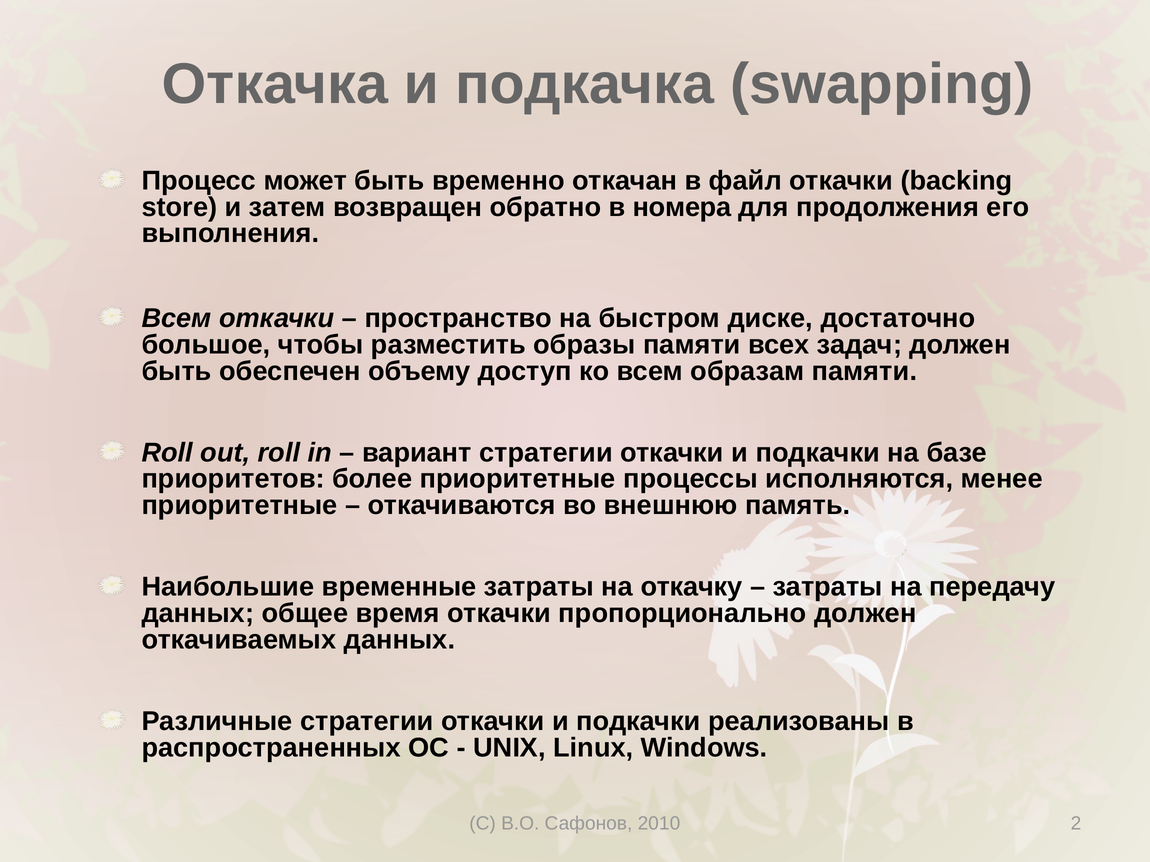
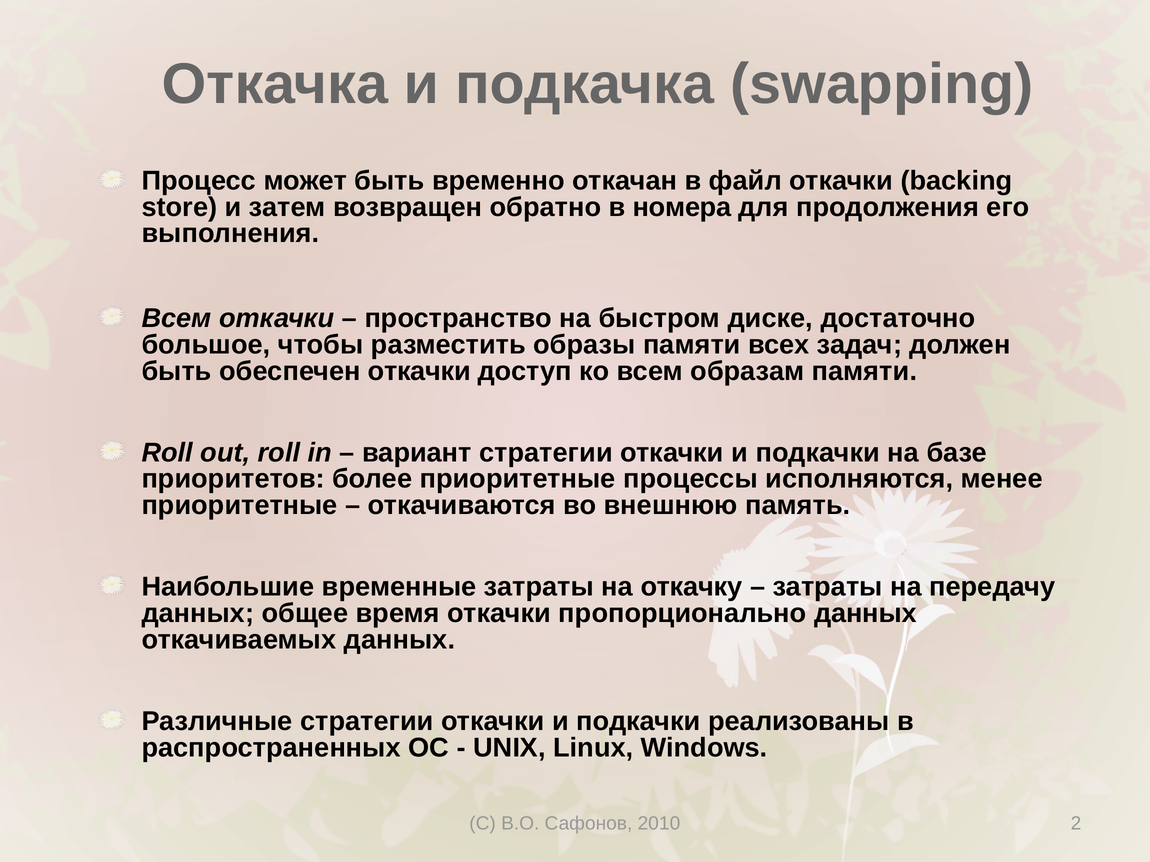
обеспечен объему: объему -> откачки (419, 371)
пропорционально должен: должен -> данных (865, 614)
